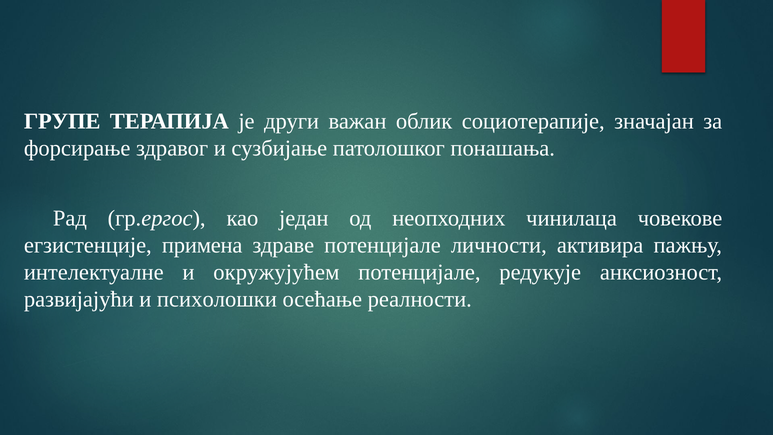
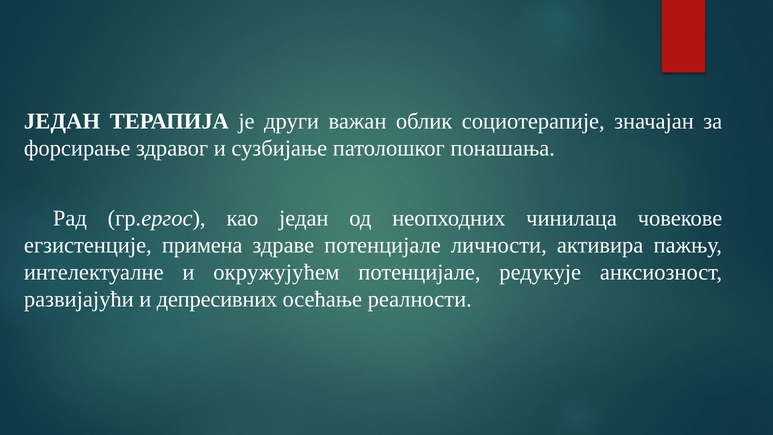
ГРУПЕ: ГРУПЕ -> ЈЕДАН (62, 121)
психолошки: психолошки -> депресивних (217, 299)
